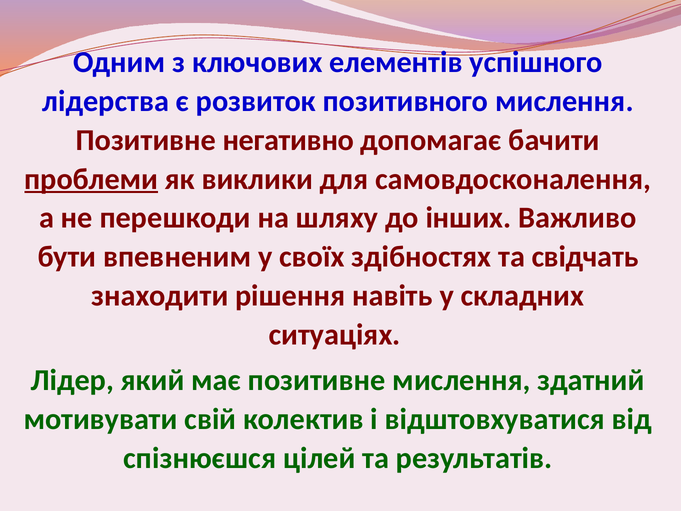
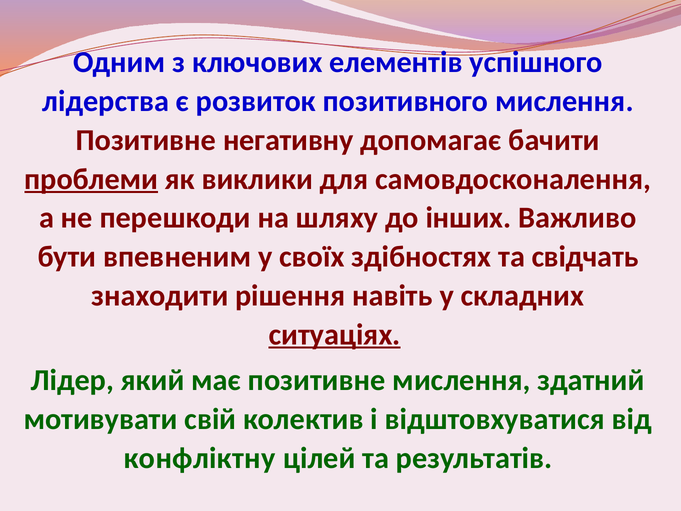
негативно: негативно -> негативну (288, 140)
ситуаціях underline: none -> present (335, 334)
спізнюєшся: спізнюєшся -> конфліктну (200, 458)
